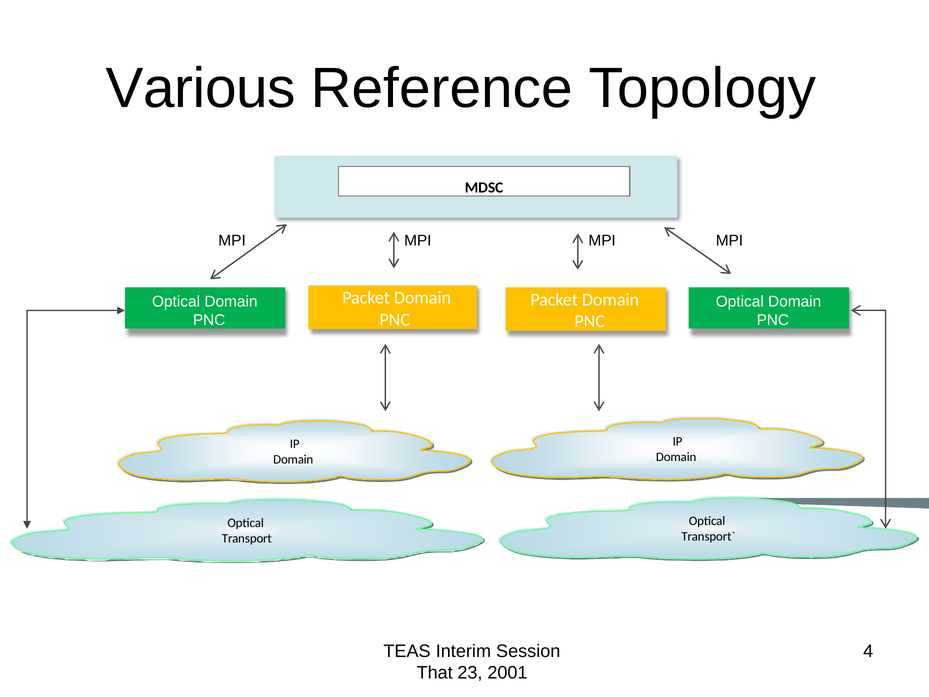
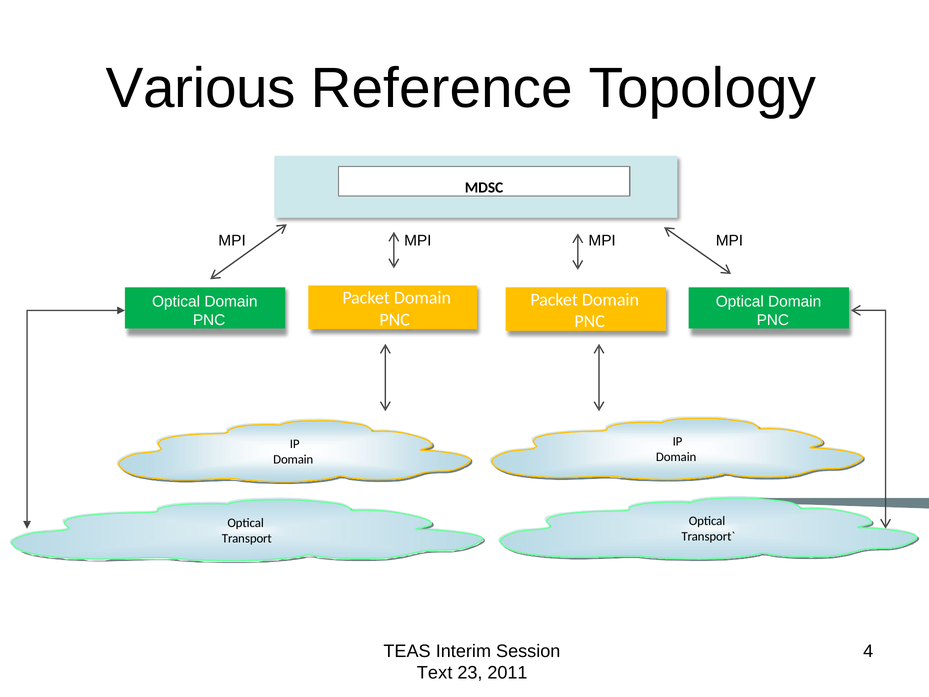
That: That -> Text (435, 673)
2001: 2001 -> 2011 (507, 673)
